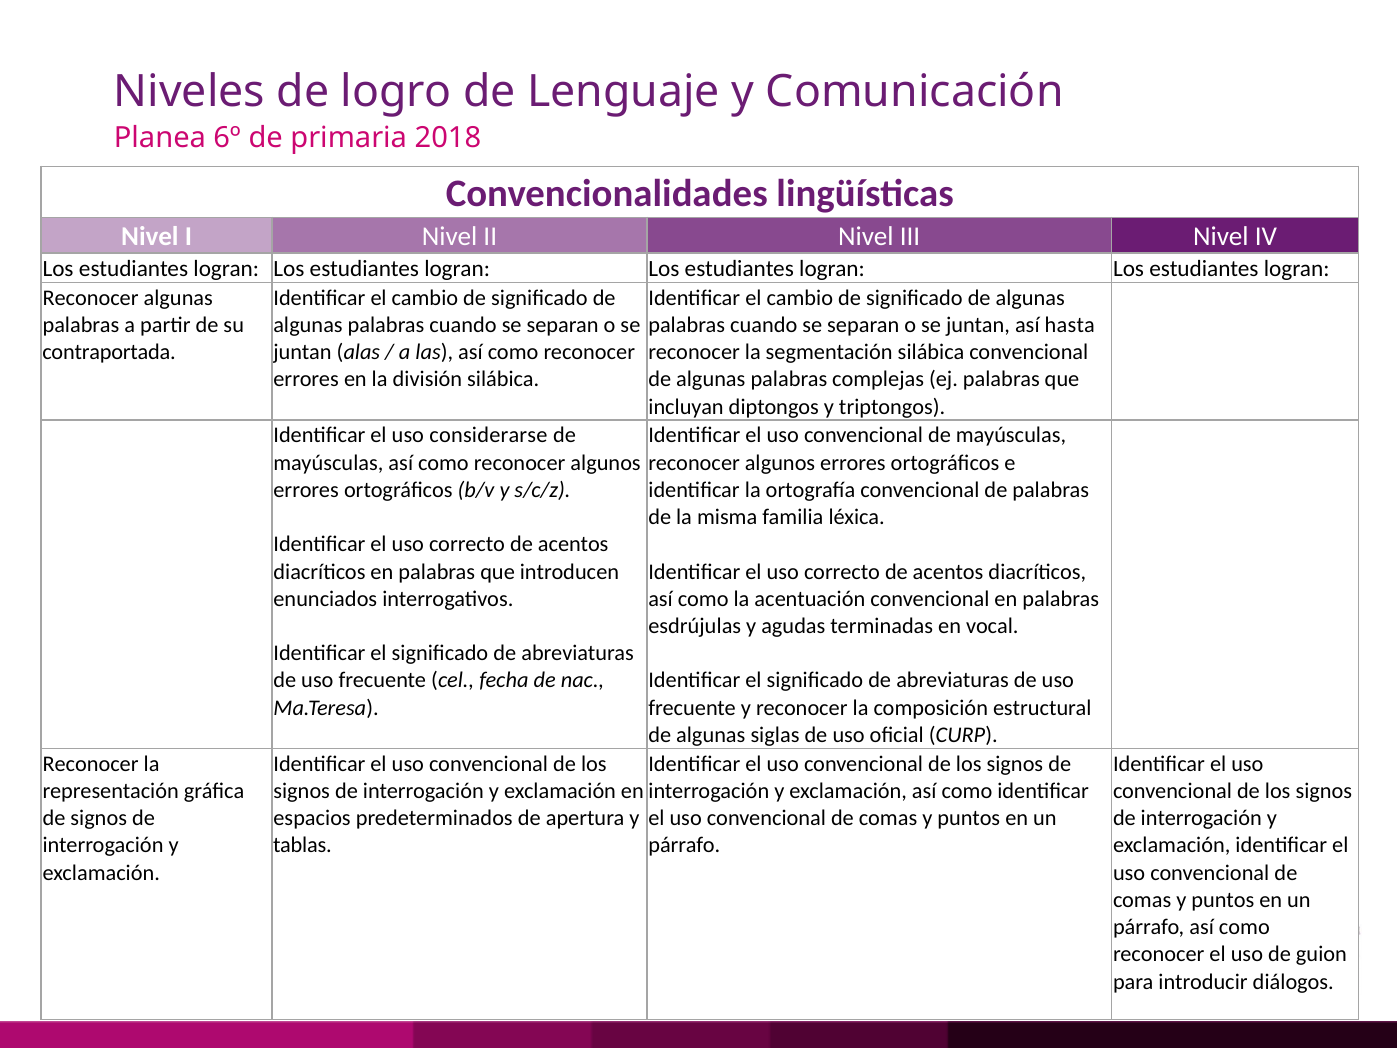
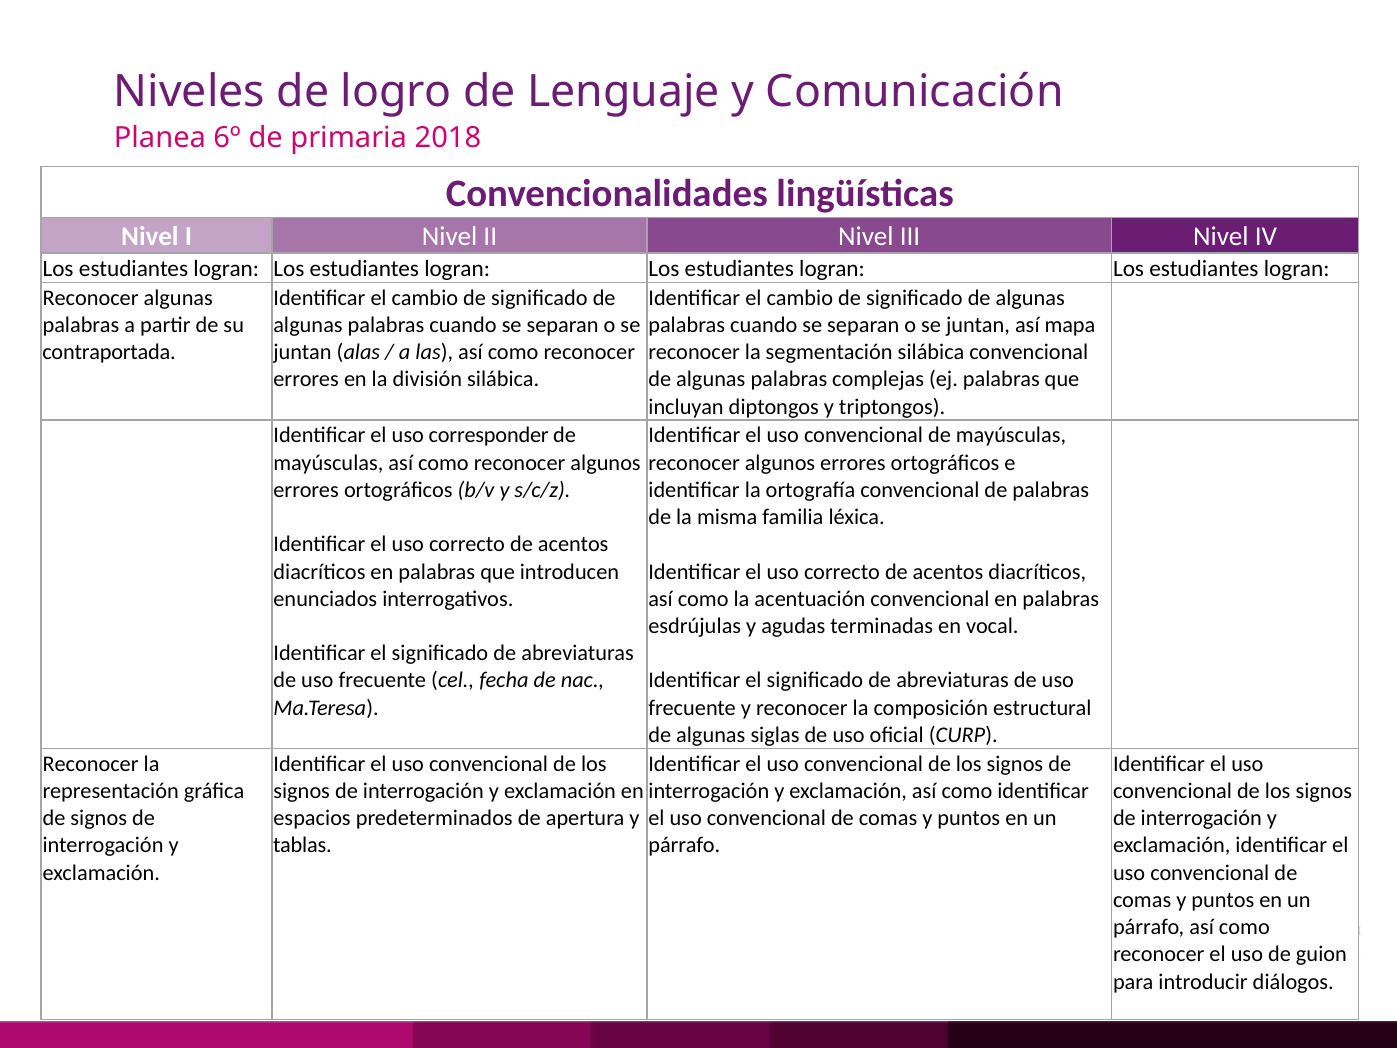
hasta: hasta -> mapa (1070, 325)
considerarse: considerarse -> corresponder (489, 435)
